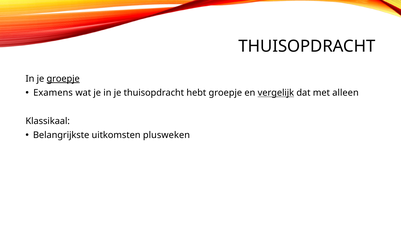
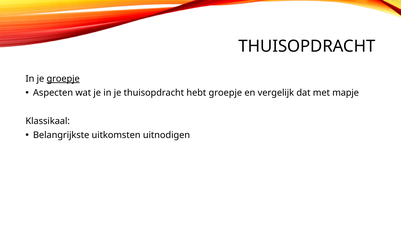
Examens: Examens -> Aspecten (53, 93)
vergelijk underline: present -> none (276, 93)
alleen: alleen -> mapje (346, 93)
plusweken: plusweken -> uitnodigen (166, 135)
